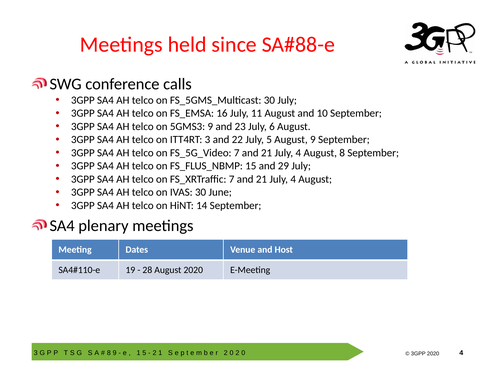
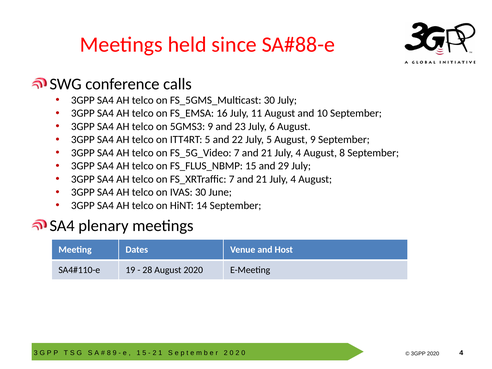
ITT4RT 3: 3 -> 5 (207, 140)
